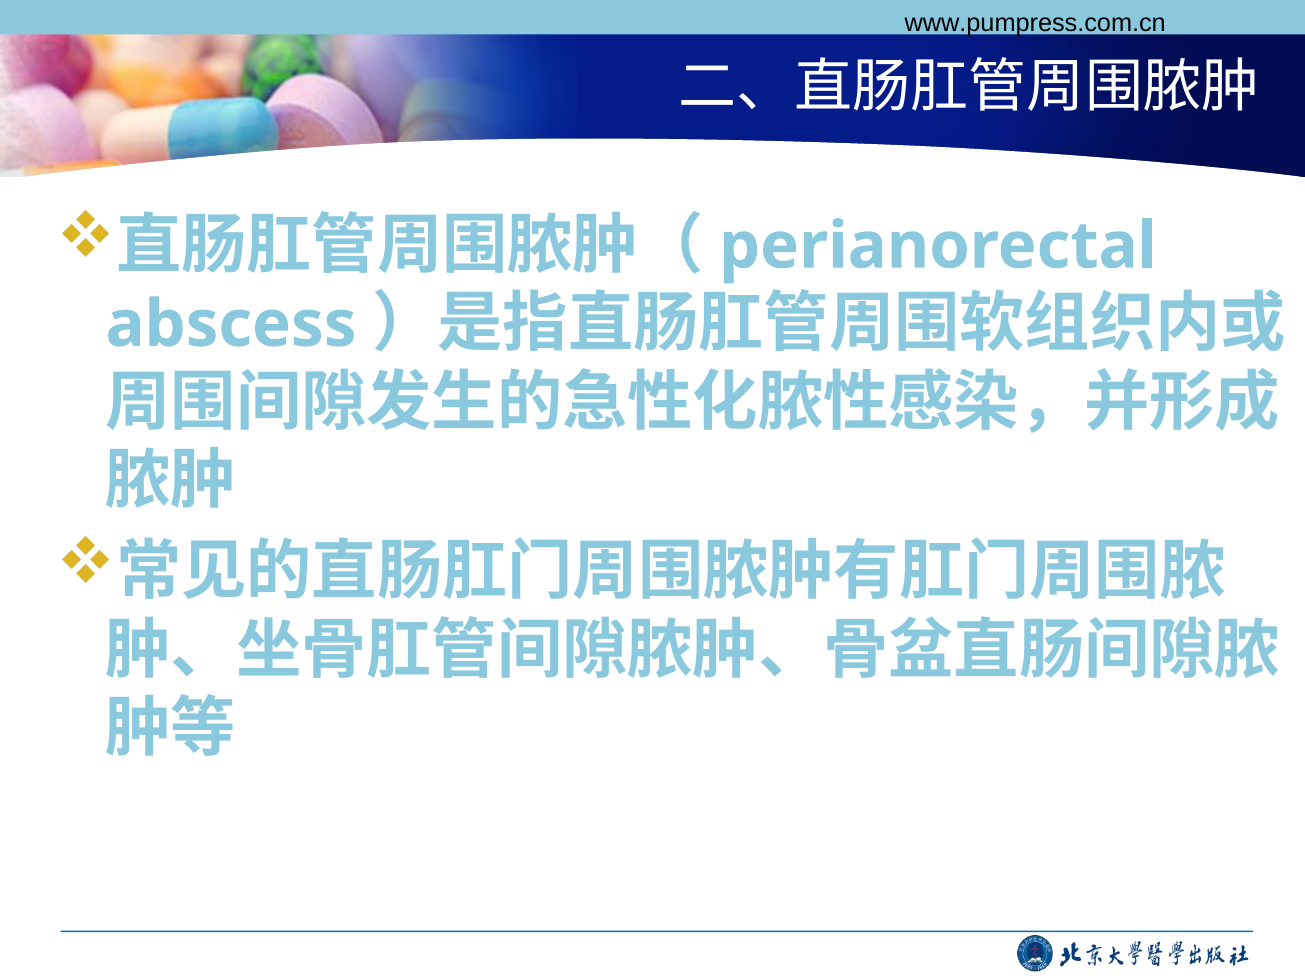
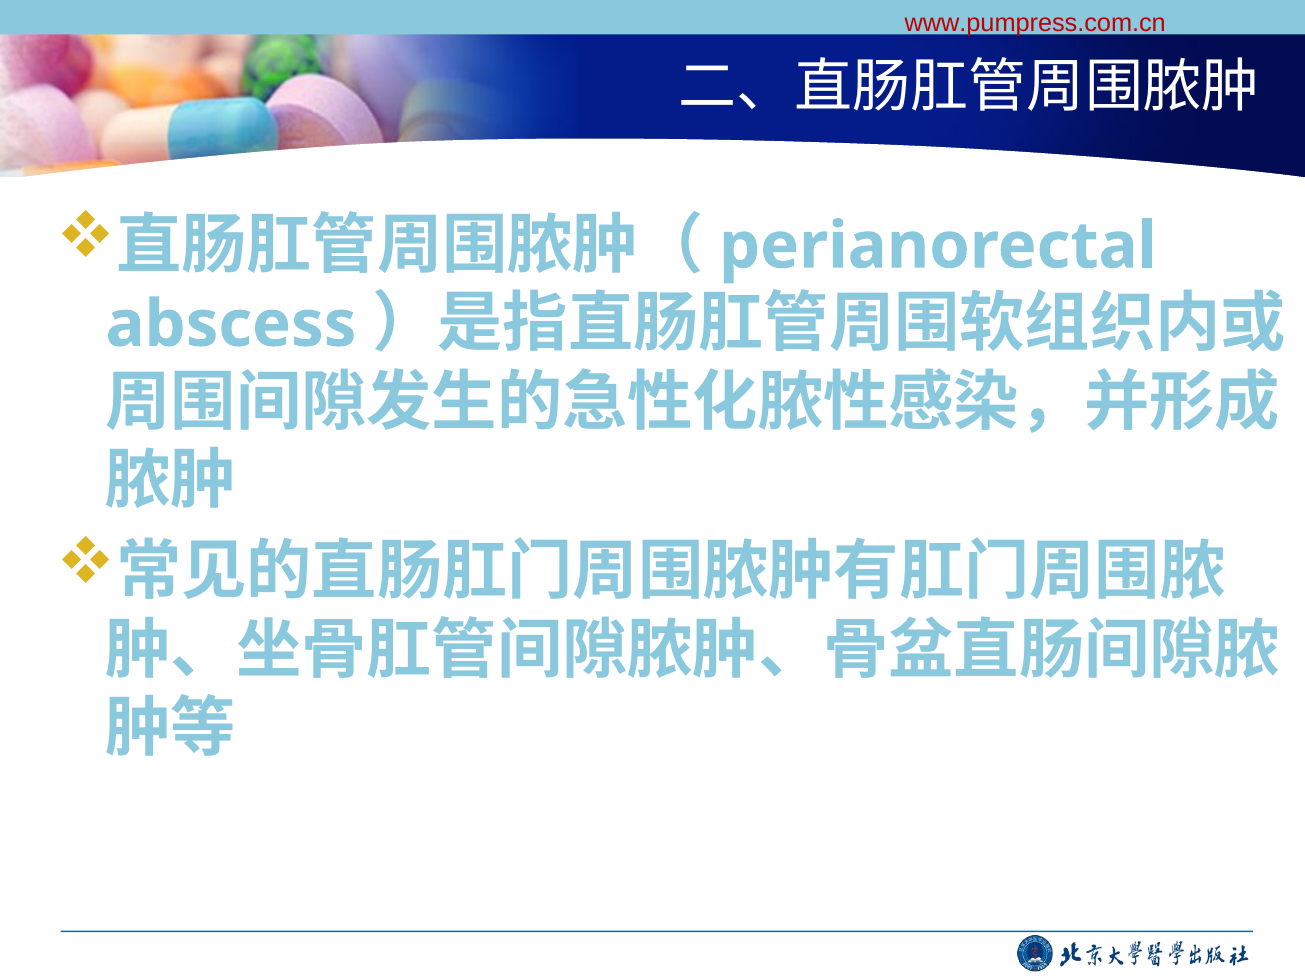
www.pumpress.com.cn colour: black -> red (1035, 23)
